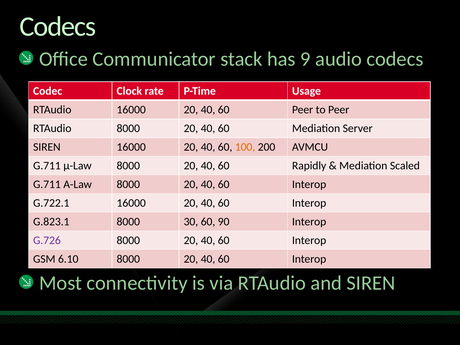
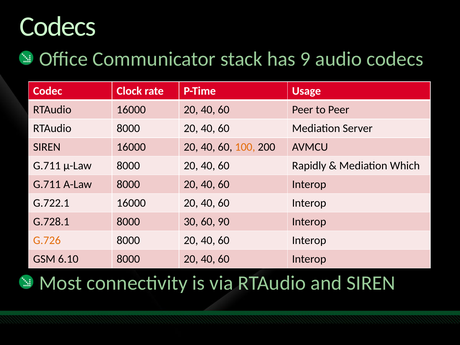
Scaled: Scaled -> Which (405, 166)
G.823.1: G.823.1 -> G.728.1 (51, 222)
G.726 colour: purple -> orange (47, 240)
